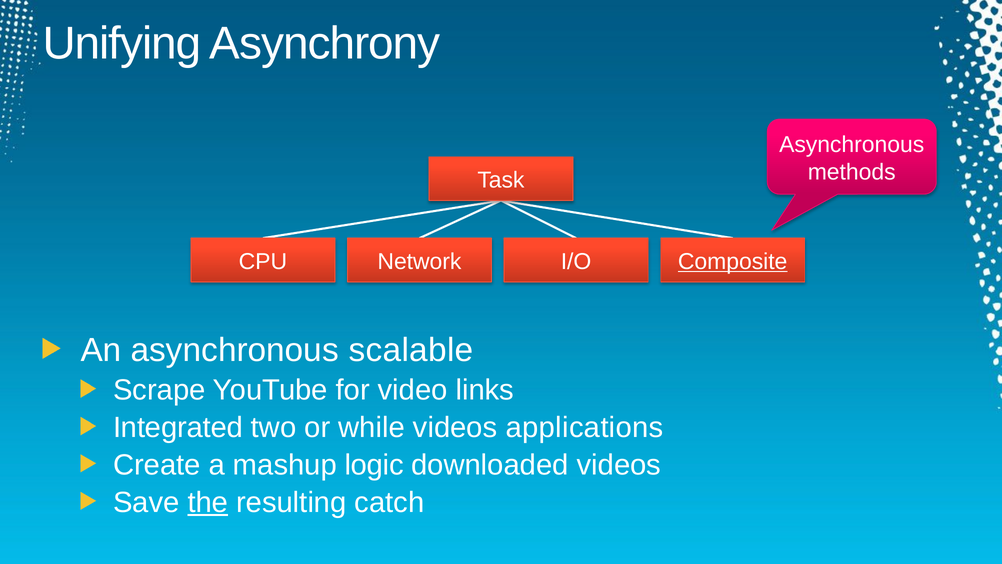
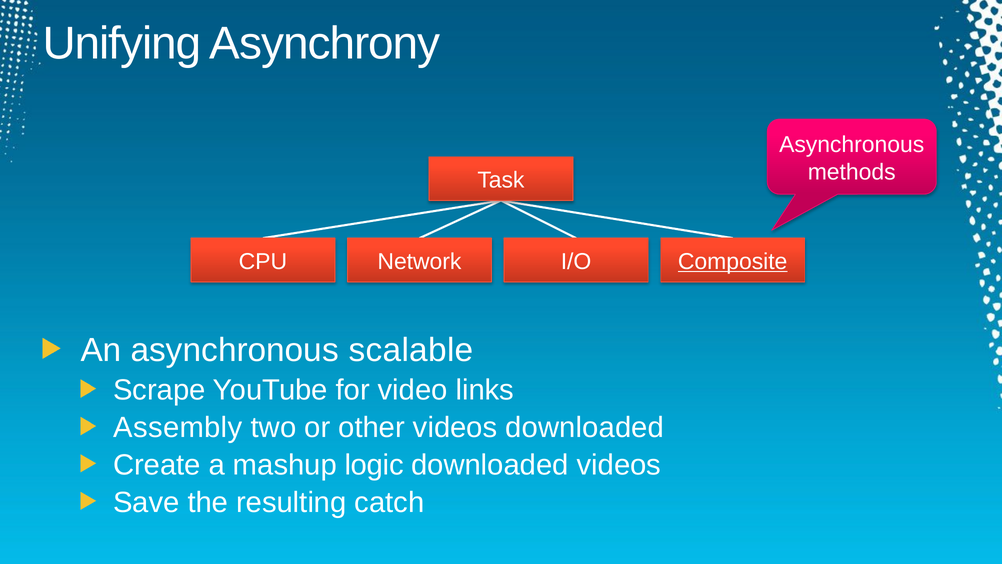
Integrated: Integrated -> Assembly (178, 427)
while: while -> other (372, 427)
videos applications: applications -> downloaded (585, 427)
the underline: present -> none (208, 502)
